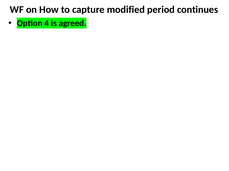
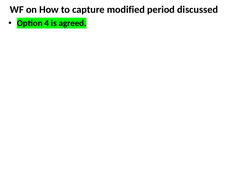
continues: continues -> discussed (198, 10)
